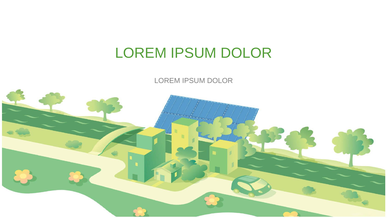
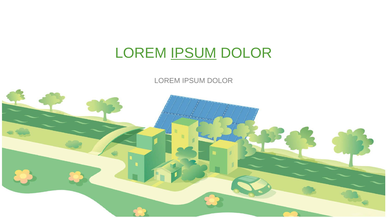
IPSUM underline: none -> present (194, 53)
